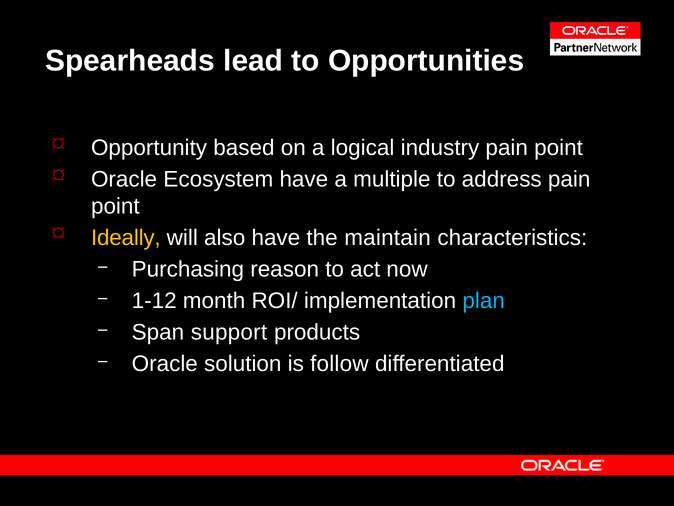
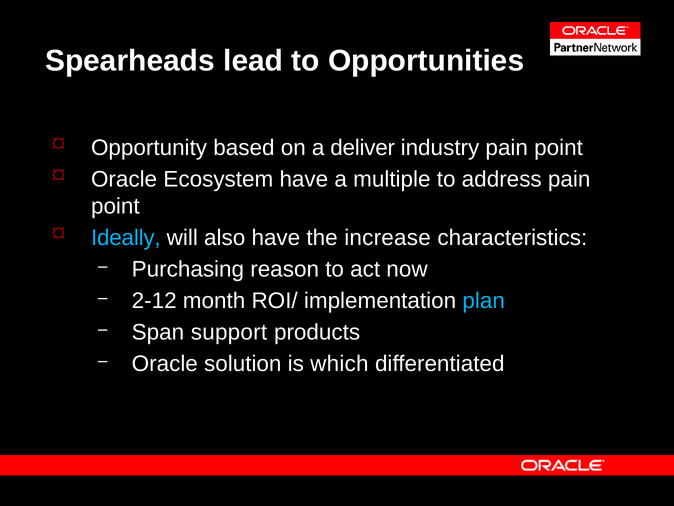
logical: logical -> deliver (363, 148)
Ideally colour: yellow -> light blue (126, 237)
maintain: maintain -> increase (388, 237)
1-12: 1-12 -> 2-12 (154, 300)
follow: follow -> which (339, 363)
